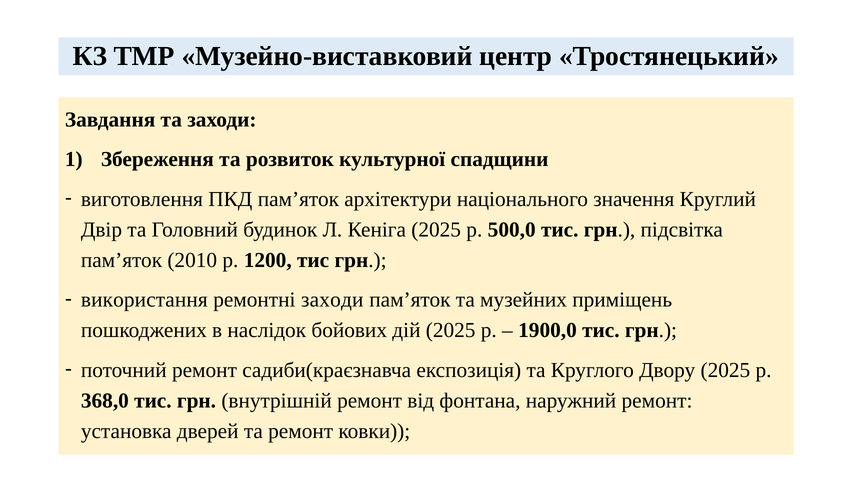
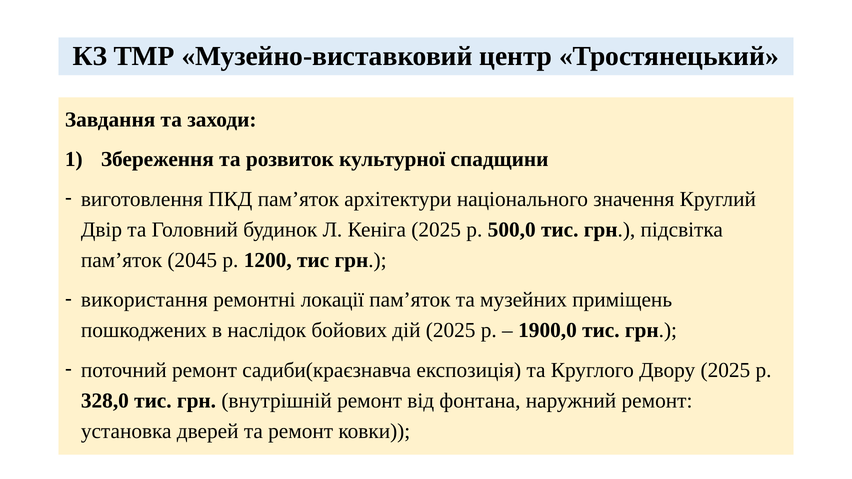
2010: 2010 -> 2045 (192, 260)
ремонтні заходи: заходи -> локації (332, 300)
368,0: 368,0 -> 328,0 (105, 401)
